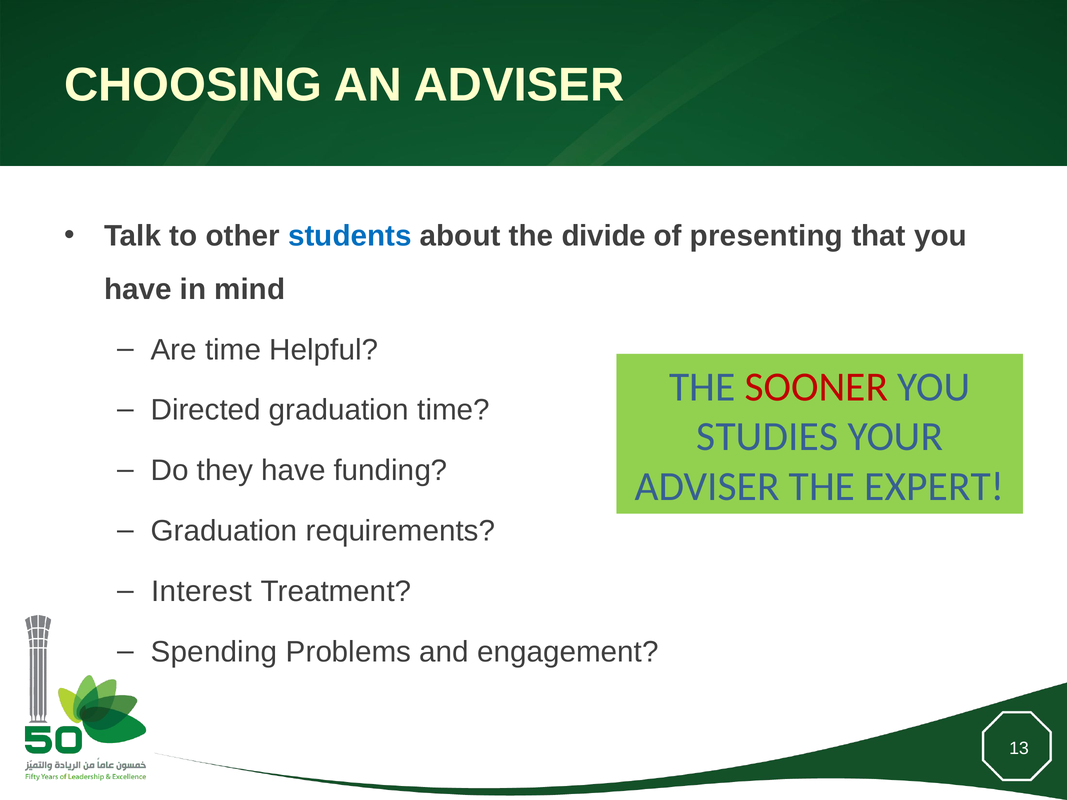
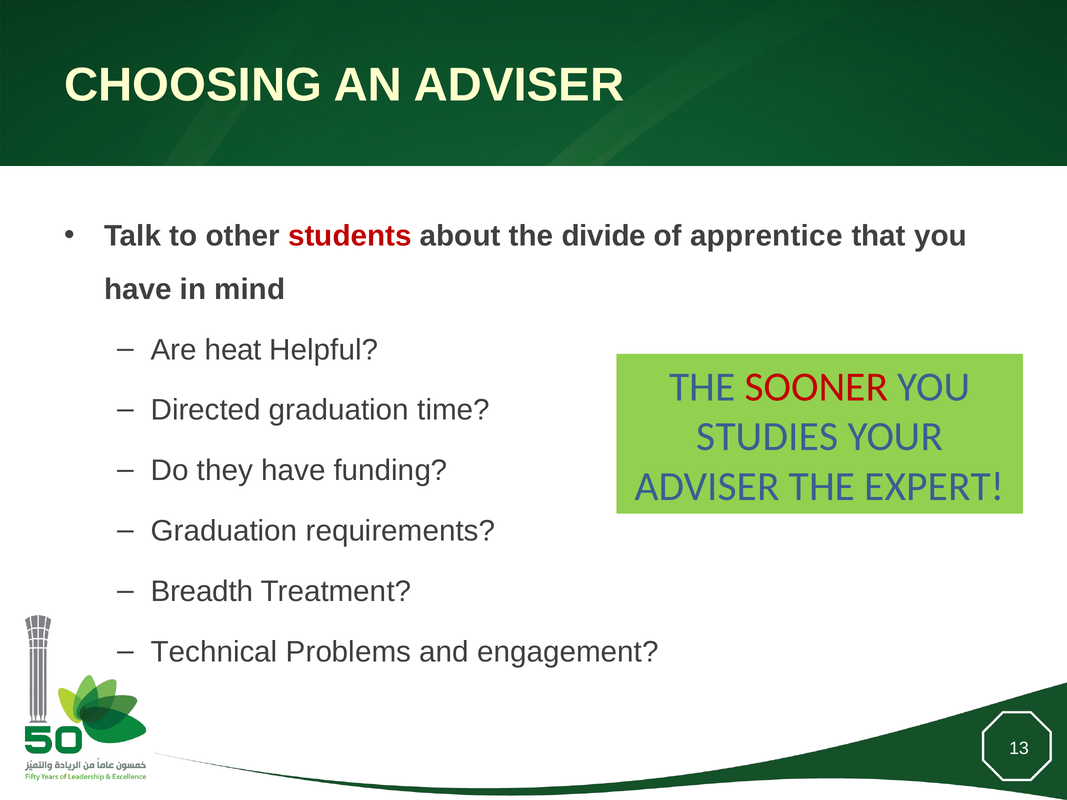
students colour: blue -> red (350, 236)
presenting: presenting -> apprentice (766, 236)
Are time: time -> heat (233, 350)
Interest: Interest -> Breadth (202, 592)
Spending: Spending -> Technical (214, 652)
